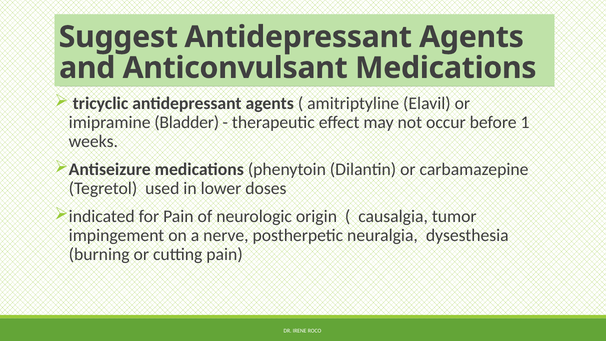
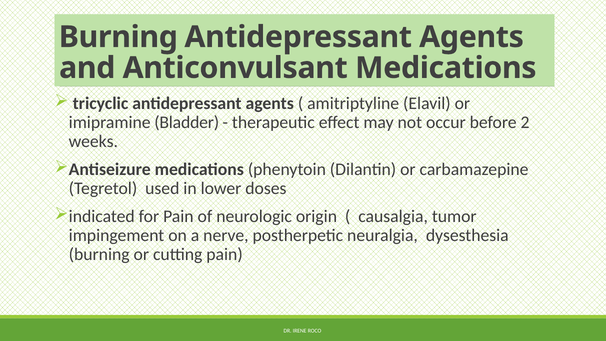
Suggest: Suggest -> Burning (118, 37)
1: 1 -> 2 (525, 122)
